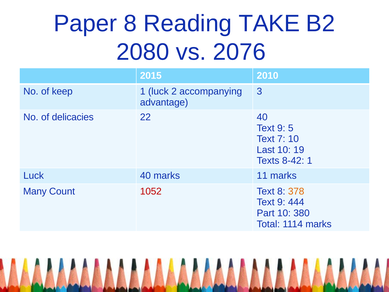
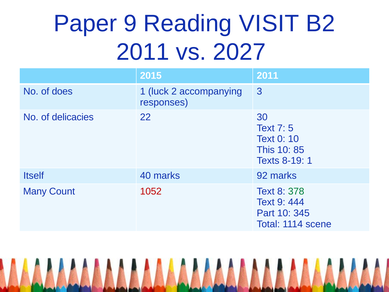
Paper 8: 8 -> 9 (130, 23)
TAKE: TAKE -> VISIT (269, 23)
2080: 2080 -> 2011 (143, 52)
2076: 2076 -> 2027 (239, 52)
2015 2010: 2010 -> 2011 (268, 76)
keep: keep -> does (62, 91)
advantage: advantage -> responses (164, 102)
22 40: 40 -> 30 (262, 117)
9: 9 -> 7 (281, 128)
7: 7 -> 0 (281, 139)
Last: Last -> This (266, 150)
19: 19 -> 85 (299, 150)
8-42: 8-42 -> 8-19 (293, 161)
Luck: Luck -> Itself (34, 175)
11: 11 -> 92 (262, 175)
378 colour: orange -> green (296, 191)
380: 380 -> 345 (302, 213)
1114 marks: marks -> scene (318, 224)
